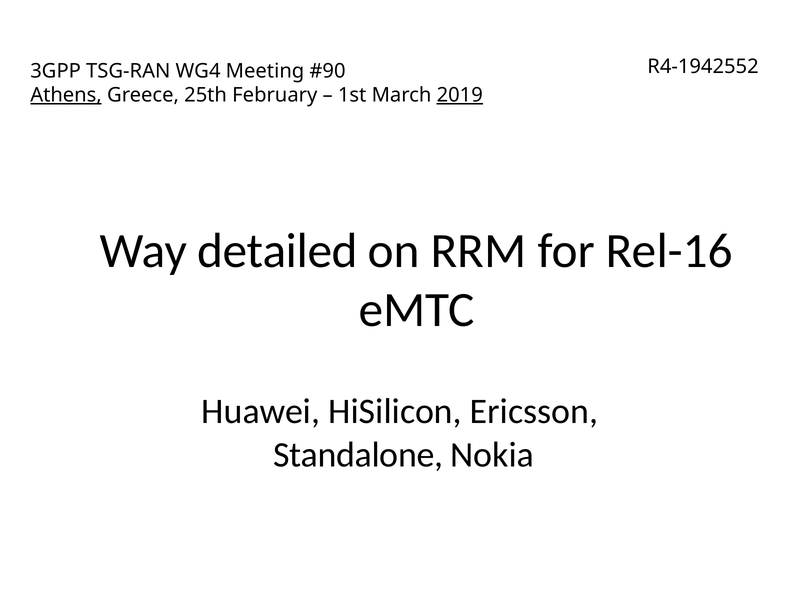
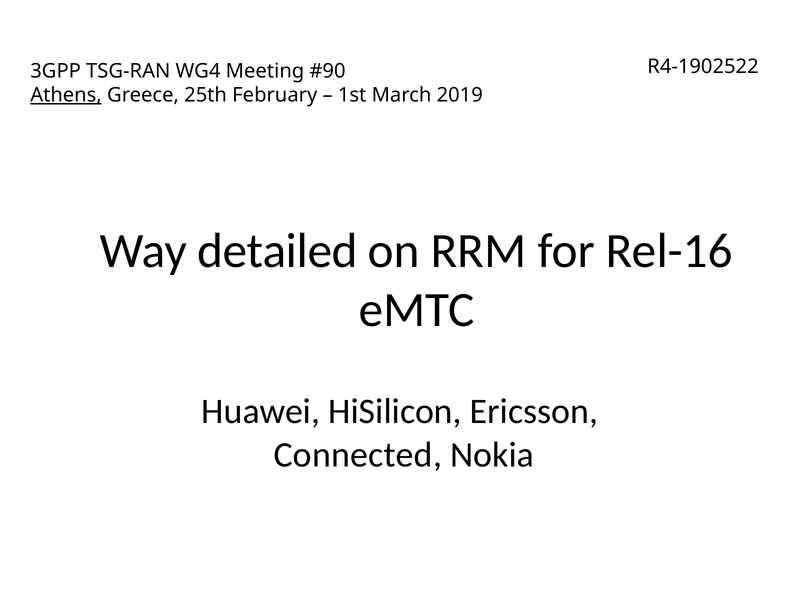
R4-1942552: R4-1942552 -> R4-1902522 (703, 66)
2019 underline: present -> none (460, 95)
Standalone: Standalone -> Connected (358, 455)
